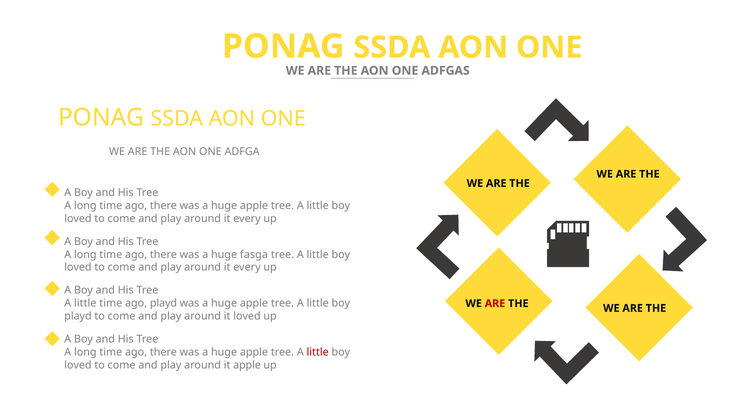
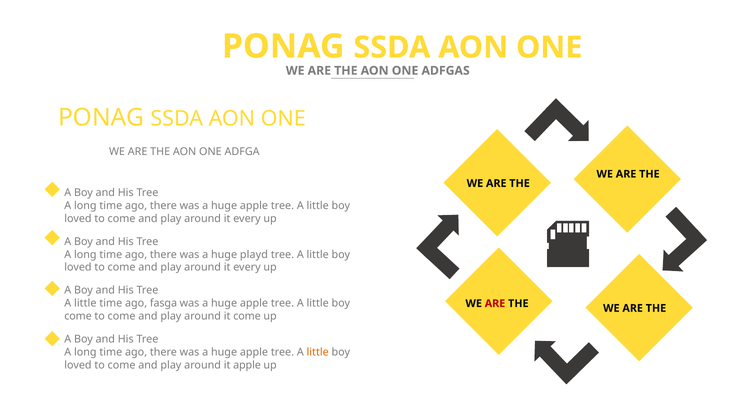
fasga: fasga -> playd (254, 255)
ago playd: playd -> fasga (163, 303)
playd: playd -> come (78, 316)
it loved: loved -> come (247, 316)
little colour: red -> orange (318, 352)
